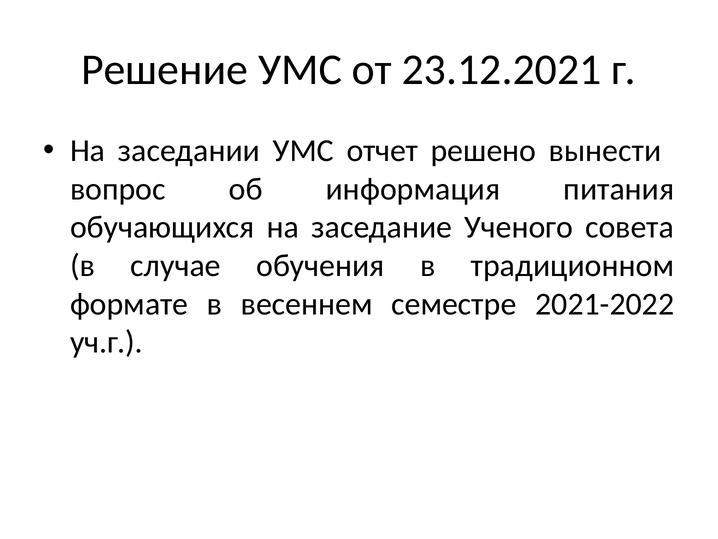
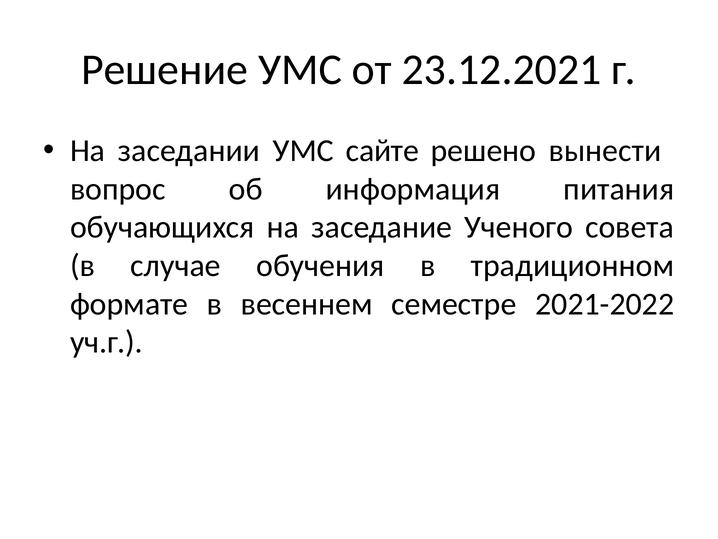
отчет: отчет -> сайте (382, 151)
